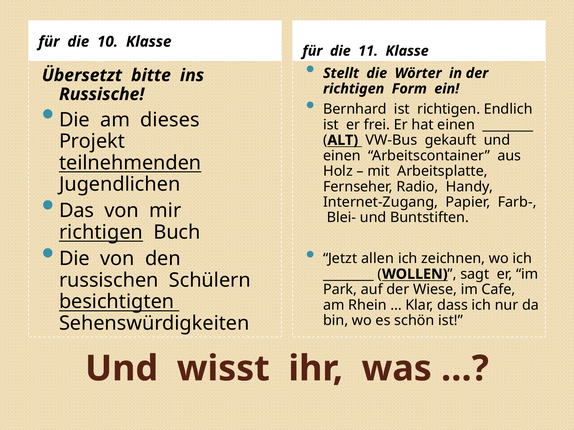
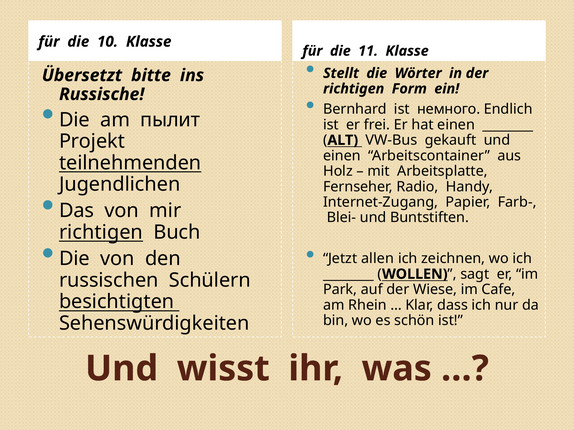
ist richtigen: richtigen -> немного (449, 109)
dieses: dieses -> пылит (170, 120)
